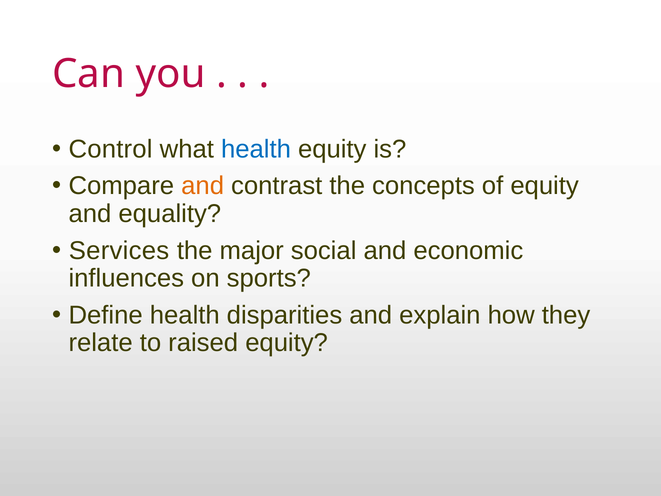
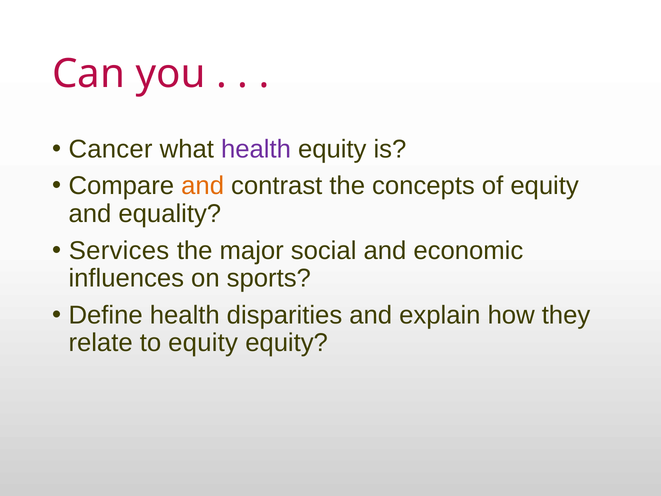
Control: Control -> Cancer (111, 149)
health colour: blue -> purple (256, 149)
to raised: raised -> equity (203, 343)
